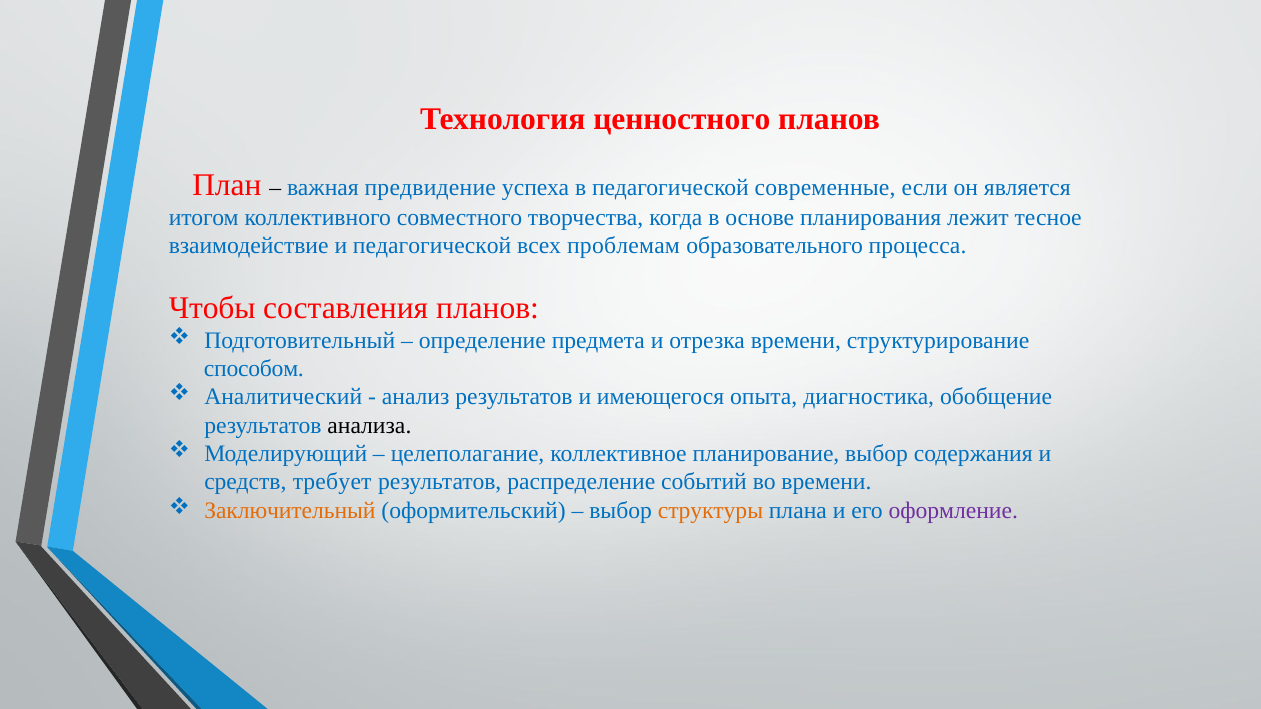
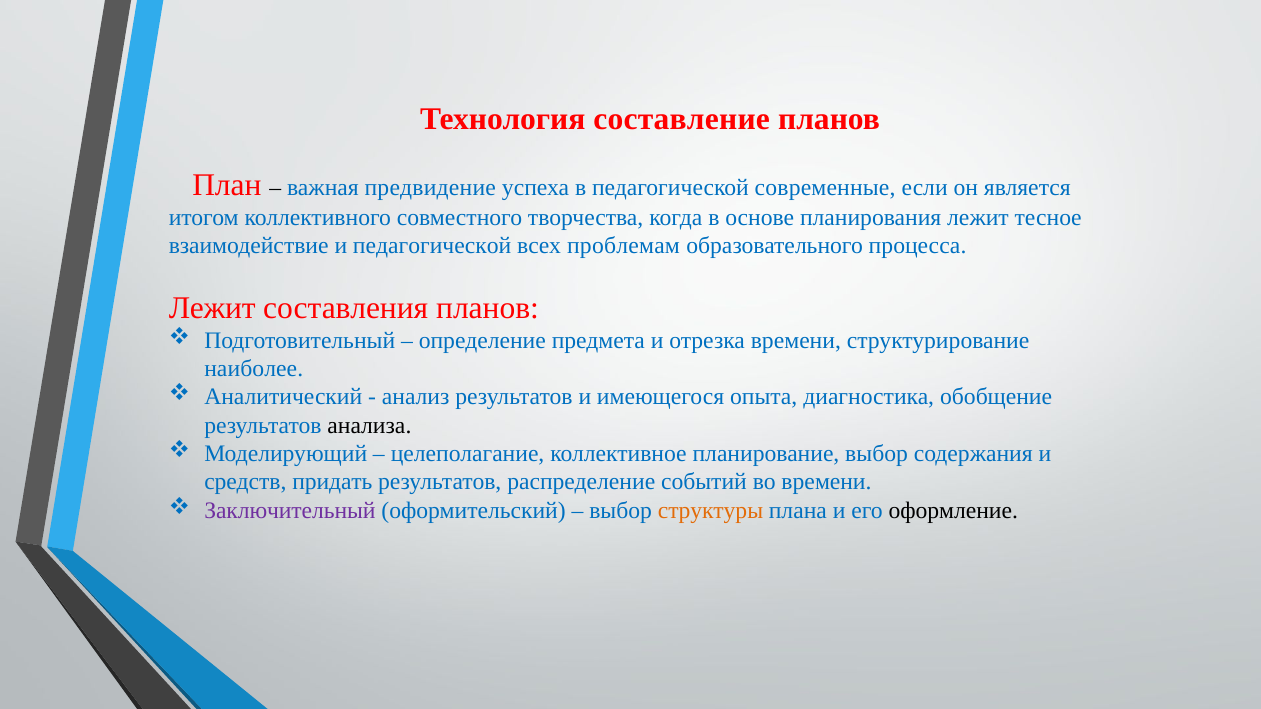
ценностного: ценностного -> составление (682, 119)
Чтобы: Чтобы -> Лежит (212, 308)
способом: способом -> наиболее (254, 369)
требует: требует -> придать (332, 482)
Заключительный colour: orange -> purple (290, 511)
оформление colour: purple -> black (953, 511)
